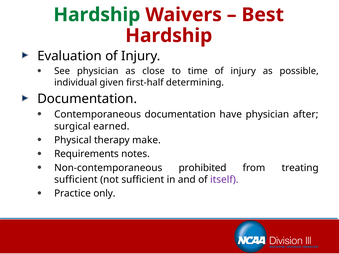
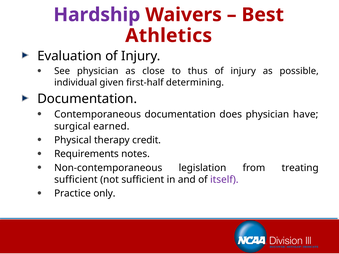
Hardship colour: green -> purple (97, 15)
Hardship: Hardship -> Athletics (169, 36)
time: time -> thus (198, 71)
have: have -> does (231, 115)
after: after -> have (306, 115)
make: make -> credit (147, 140)
prohibited: prohibited -> legislation (202, 168)
